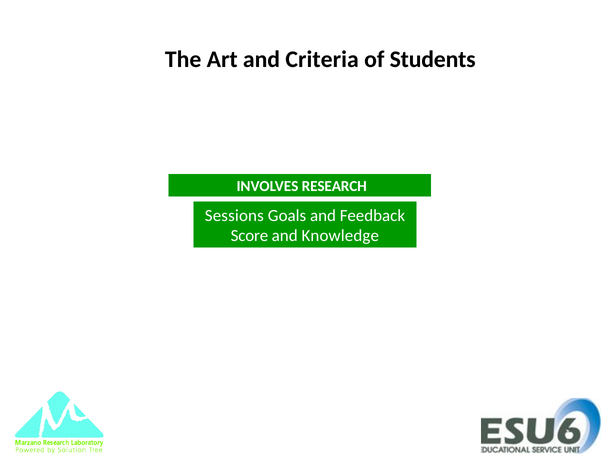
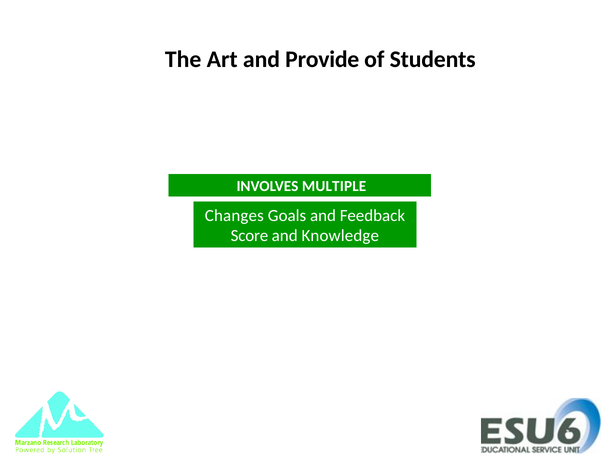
Criteria: Criteria -> Provide (322, 59)
RESEARCH: RESEARCH -> MULTIPLE (334, 186)
Sessions: Sessions -> Changes (234, 215)
